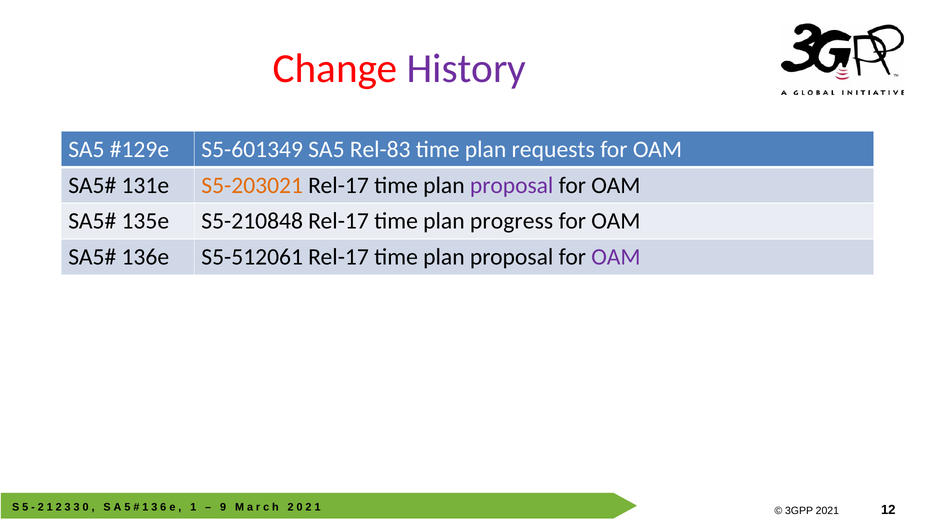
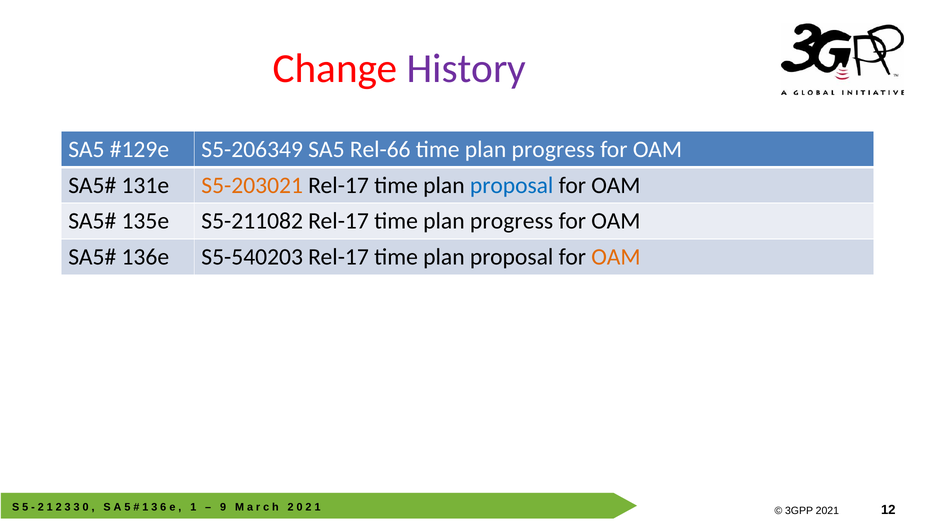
S5-601349: S5-601349 -> S5-206349 (252, 149)
Rel-83: Rel-83 -> Rel-66 (380, 149)
requests: requests -> progress (553, 149)
proposal colour: purple -> blue (512, 185)
S5-210848: S5-210848 -> S5-211082 (252, 221)
S5-512061: S5-512061 -> S5-540203 (252, 257)
OAM colour: purple -> orange (616, 257)
